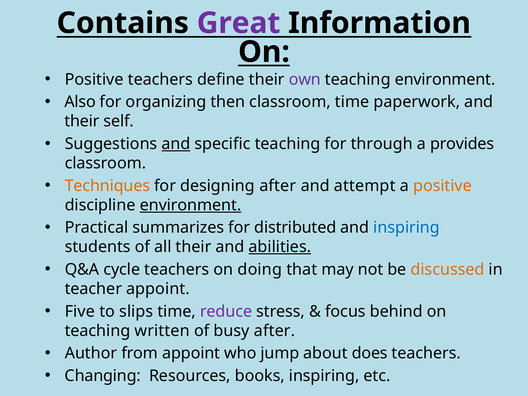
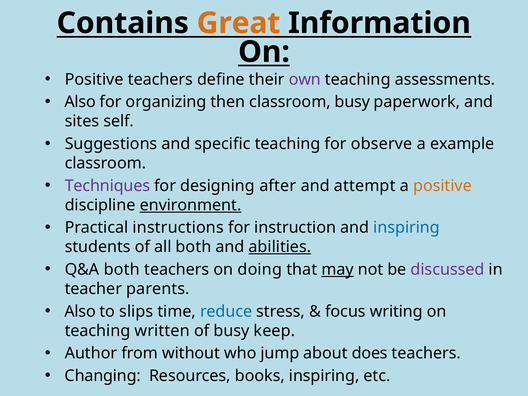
Great colour: purple -> orange (239, 23)
teaching environment: environment -> assessments (445, 79)
classroom time: time -> busy (352, 102)
their: their -> sites (82, 121)
and underline: present -> none (176, 144)
through: through -> observe (382, 144)
provides: provides -> example (462, 144)
Techniques colour: orange -> purple (107, 186)
summarizes: summarizes -> instructions (178, 228)
distributed: distributed -> instruction (295, 228)
all their: their -> both (193, 247)
Q&A cycle: cycle -> both (122, 270)
may underline: none -> present (337, 270)
discussed colour: orange -> purple (448, 270)
teacher appoint: appoint -> parents (158, 289)
Five: Five -> Also (80, 311)
reduce colour: purple -> blue (226, 311)
behind: behind -> writing (396, 311)
busy after: after -> keep (274, 331)
from appoint: appoint -> without (191, 353)
